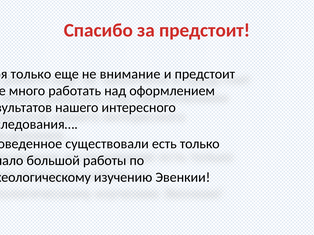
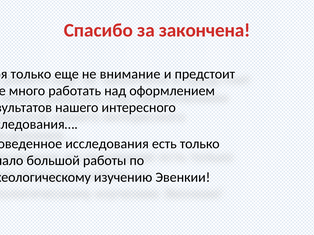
за предстоит: предстоит -> закончена (205, 30)
существовали: существовали -> исследования (107, 144)
